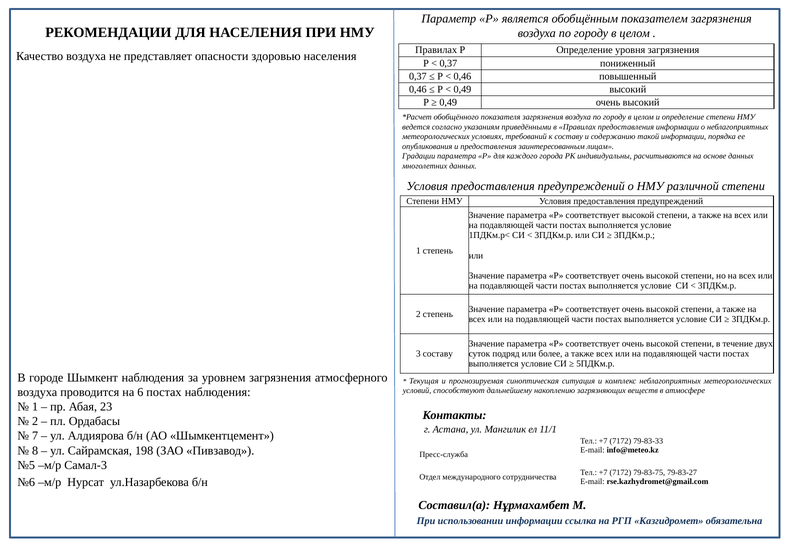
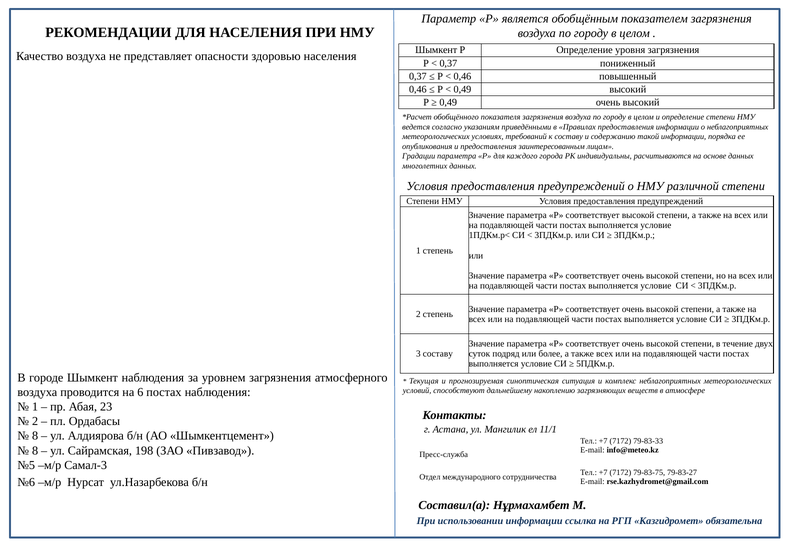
Правилах: Правилах -> Шымкент (436, 50)
7: 7 -> 8 (35, 436)
